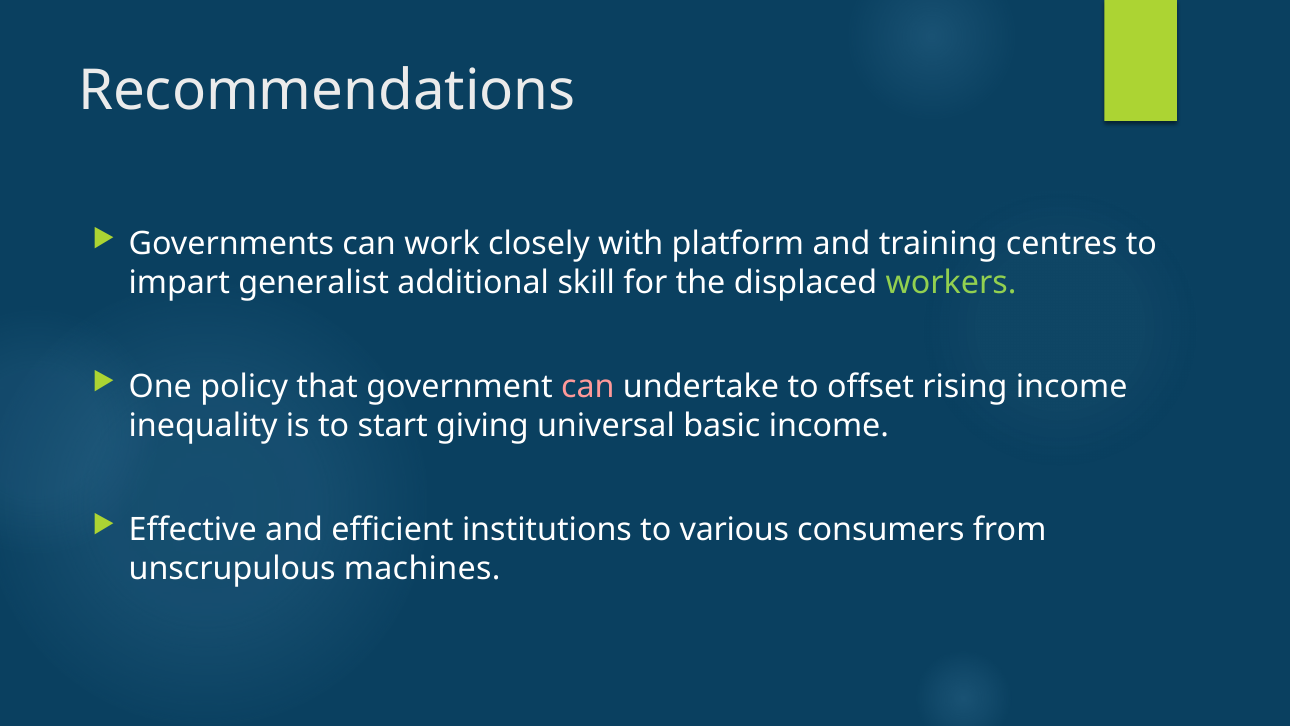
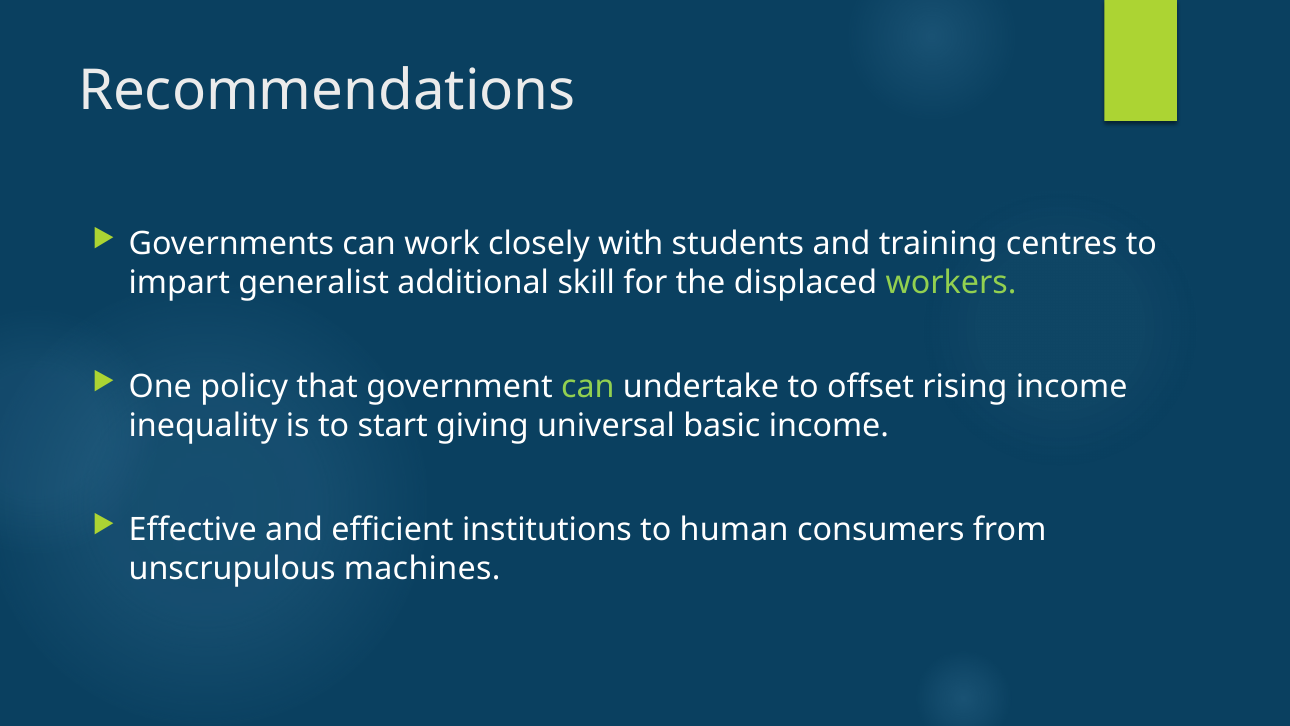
platform: platform -> students (738, 244)
can colour: pink -> light green (588, 387)
various: various -> human (734, 530)
